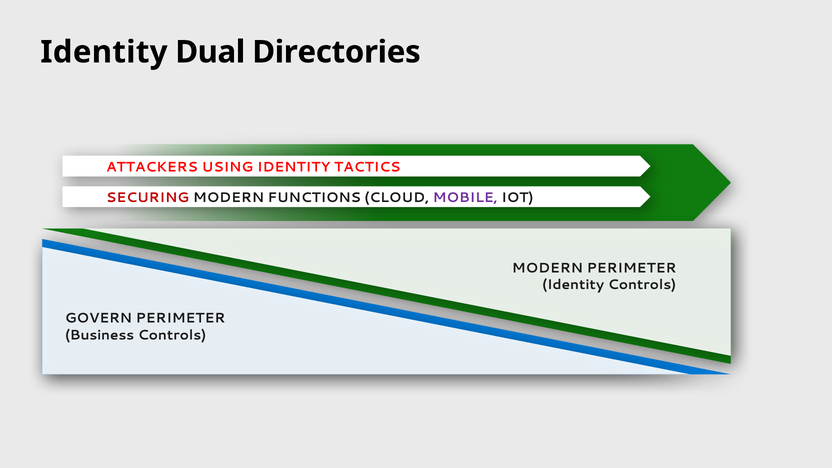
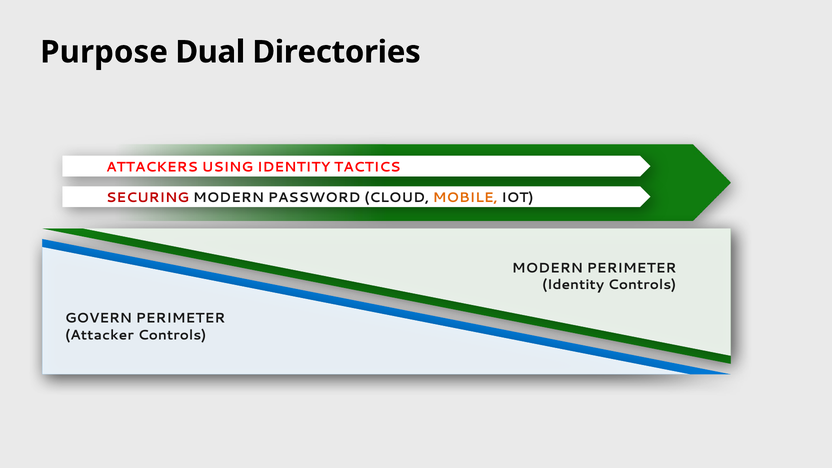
Identity: Identity -> Purpose (104, 52)
FUNCTIONS: FUNCTIONS -> PASSWORD (314, 198)
MOBILE colour: purple -> orange (465, 198)
Business: Business -> Attacker (99, 335)
